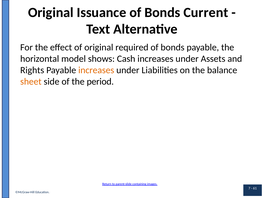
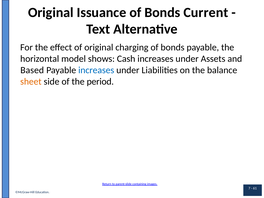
required: required -> charging (132, 47)
Rights: Rights -> Based (32, 70)
increases colour: orange -> blue (96, 70)
